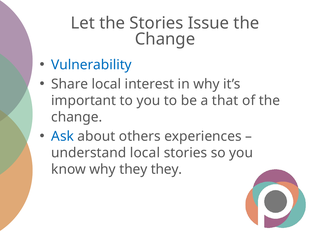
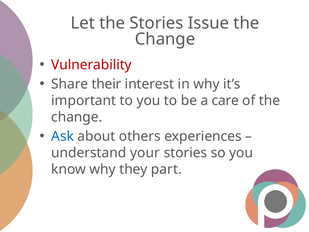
Vulnerability colour: blue -> red (91, 65)
Share local: local -> their (106, 84)
that: that -> care (225, 101)
understand local: local -> your (145, 153)
they they: they -> part (166, 169)
